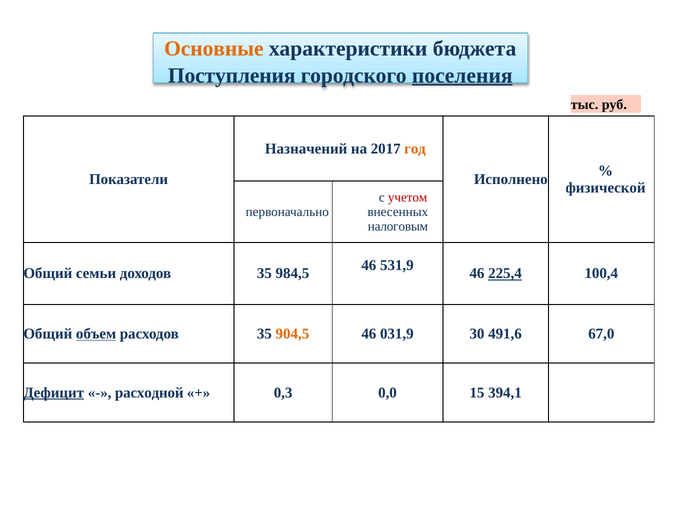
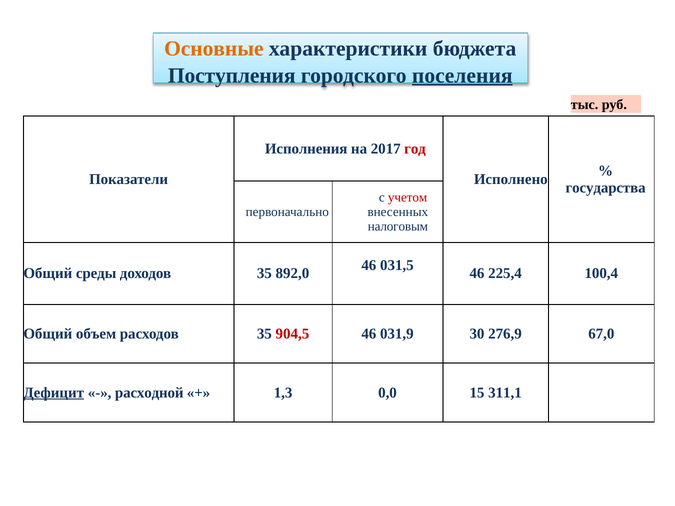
Назначений: Назначений -> Исполнения (306, 149)
год colour: orange -> red (415, 149)
физической: физической -> государства (606, 188)
531,9: 531,9 -> 031,5 (397, 265)
семьи: семьи -> среды (96, 274)
984,5: 984,5 -> 892,0 (292, 274)
225,4 underline: present -> none (505, 274)
объем underline: present -> none (96, 334)
904,5 colour: orange -> red (292, 334)
491,6: 491,6 -> 276,9 (505, 334)
0,3: 0,3 -> 1,3 (283, 393)
394,1: 394,1 -> 311,1 (505, 393)
